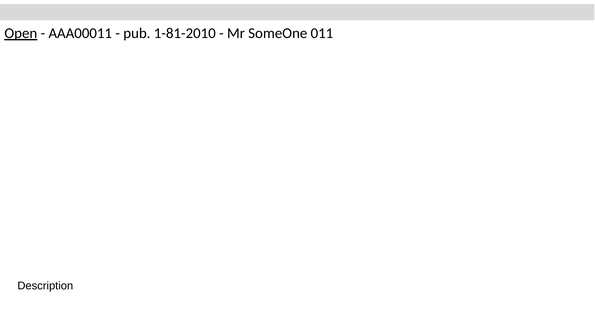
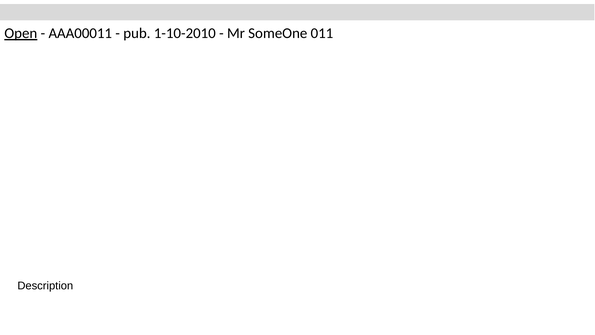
1-81-2010: 1-81-2010 -> 1-10-2010 (185, 33)
